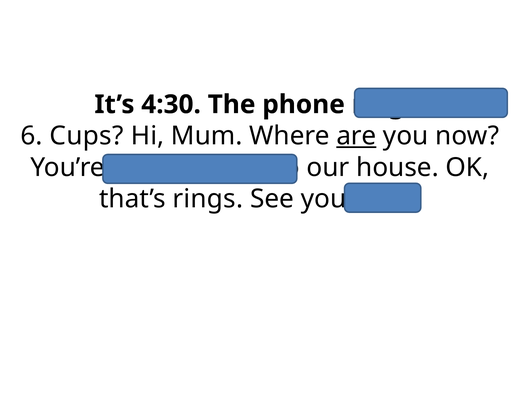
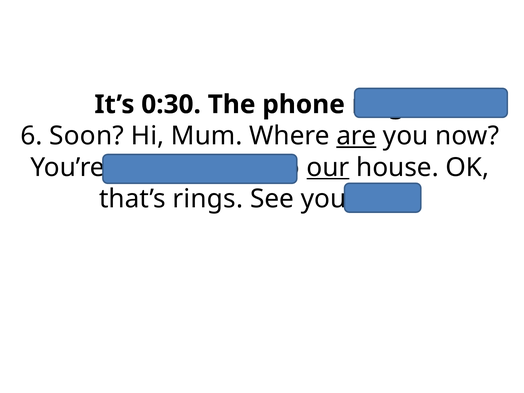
4:30: 4:30 -> 0:30 (171, 105)
6 Cups: Cups -> Soon (87, 136)
our underline: none -> present (328, 167)
